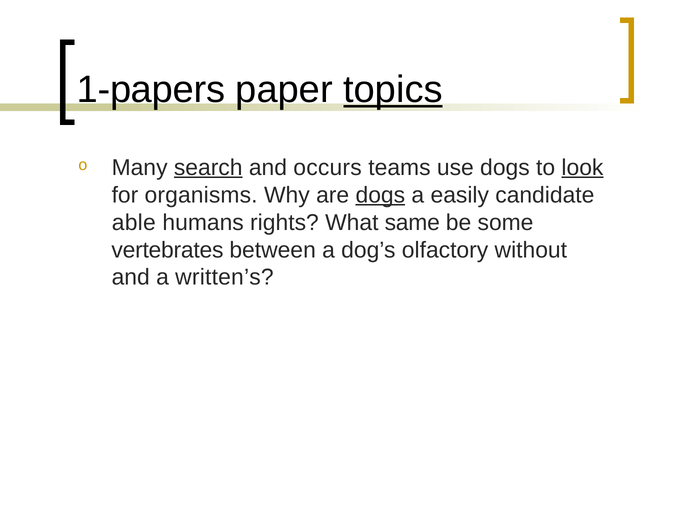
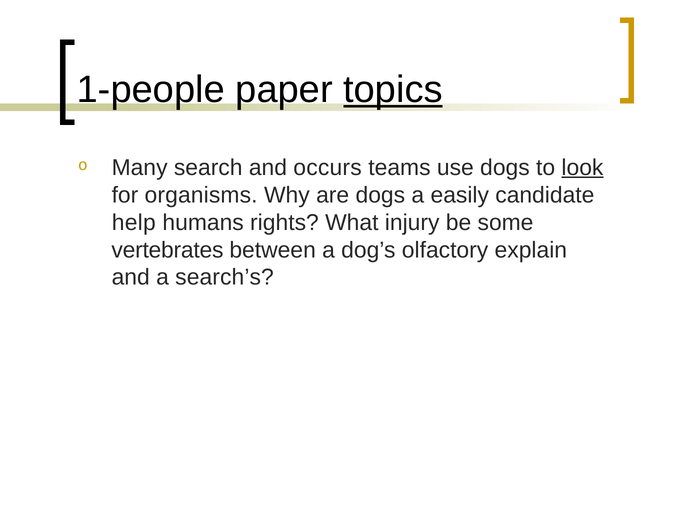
1-papers: 1-papers -> 1-people (151, 90)
search underline: present -> none (208, 167)
dogs underline: present -> none (380, 195)
able: able -> help (134, 222)
same: same -> injury (412, 222)
without: without -> explain (531, 250)
written’s: written’s -> search’s (225, 277)
